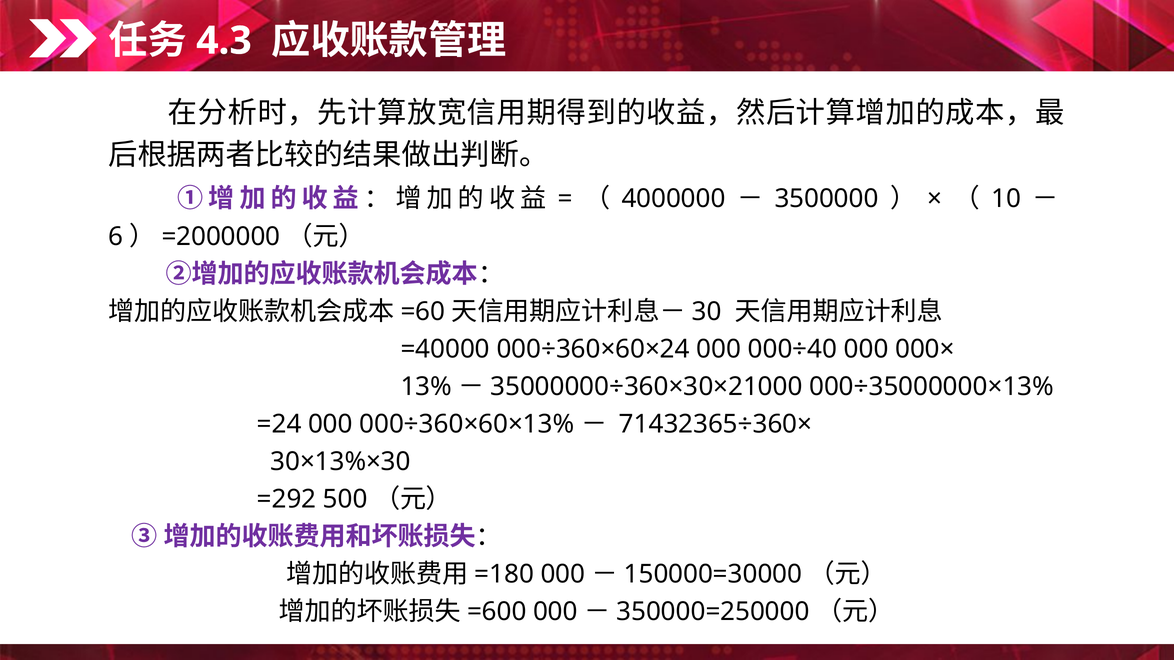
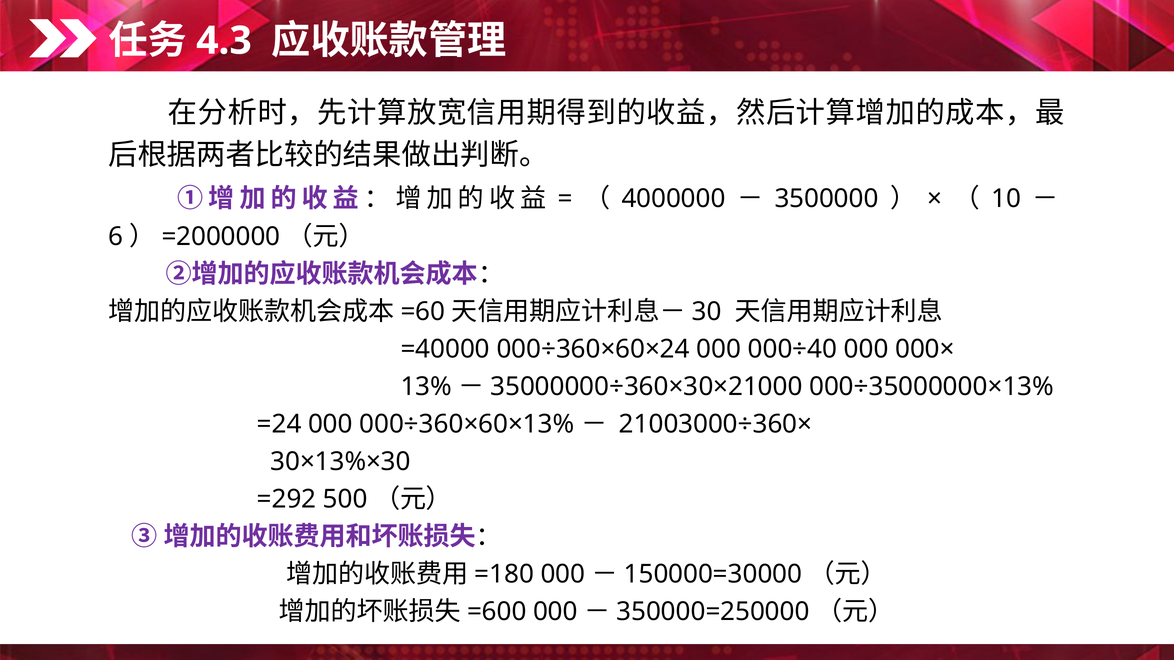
71432365÷360×: 71432365÷360× -> 21003000÷360× (716, 424)
